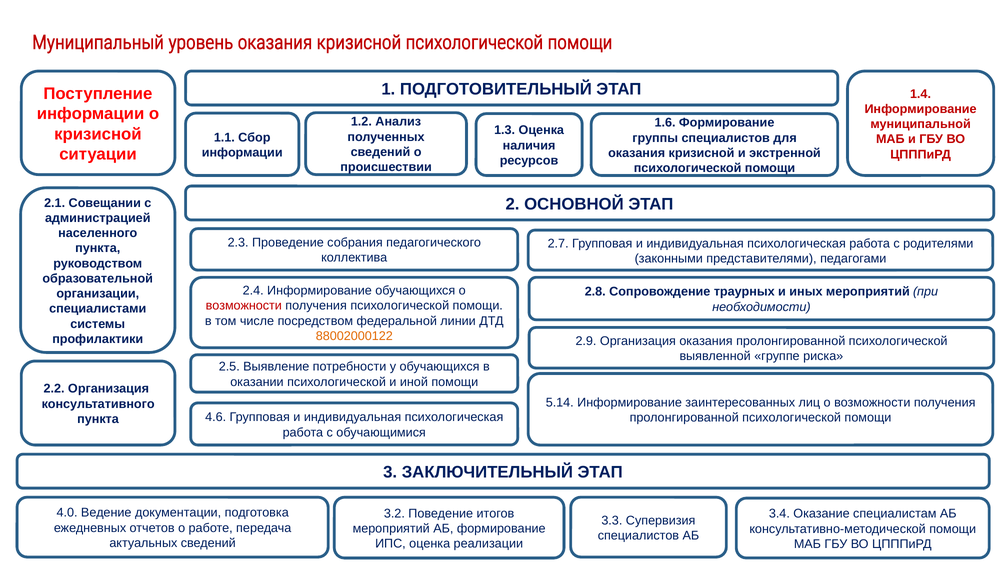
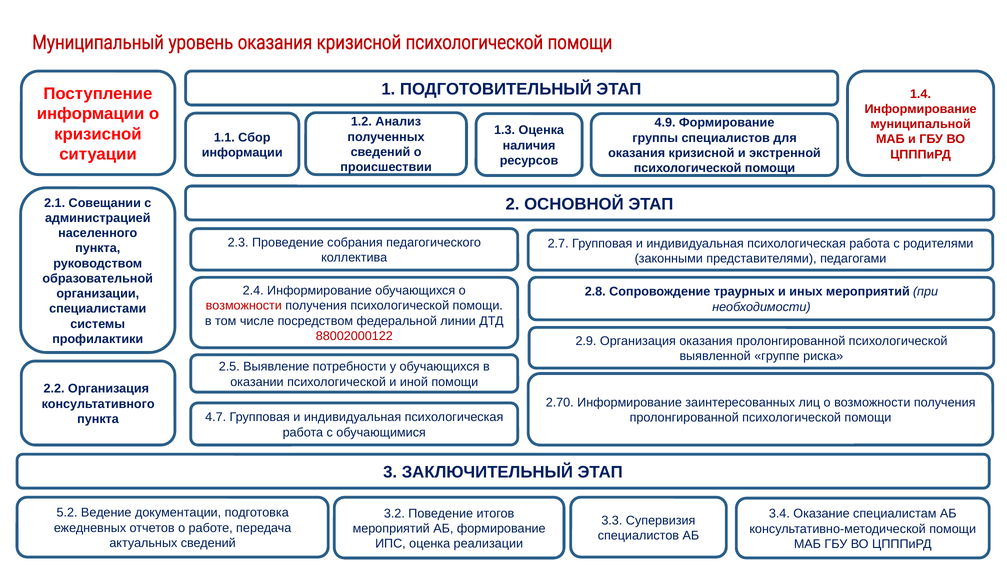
1.6: 1.6 -> 4.9 (665, 123)
88002000122 colour: orange -> red (354, 336)
5.14: 5.14 -> 2.70 (560, 403)
4.6: 4.6 -> 4.7 (216, 418)
4.0: 4.0 -> 5.2 (67, 513)
